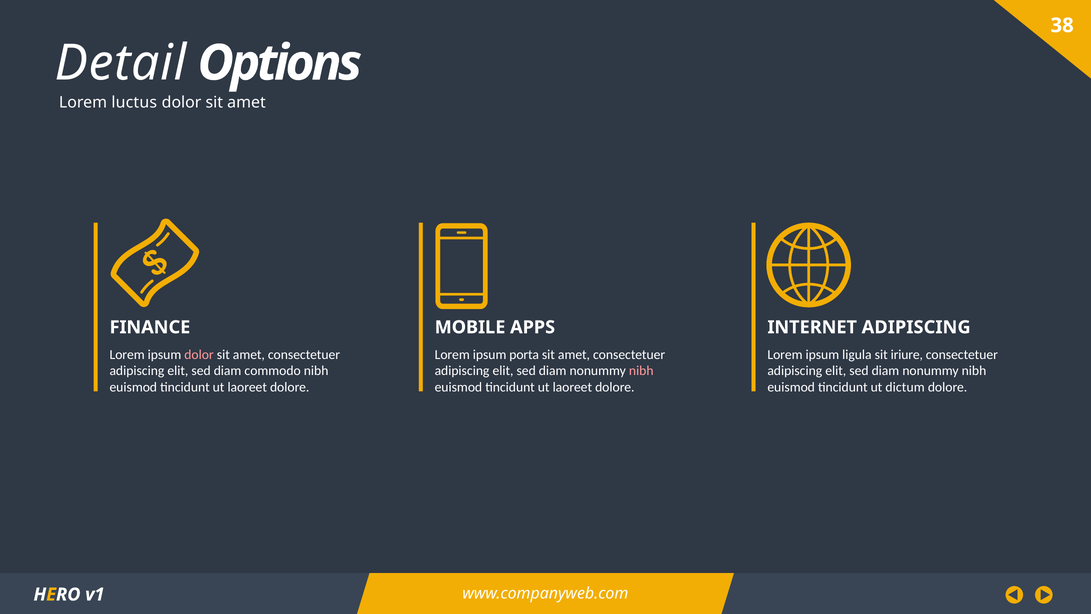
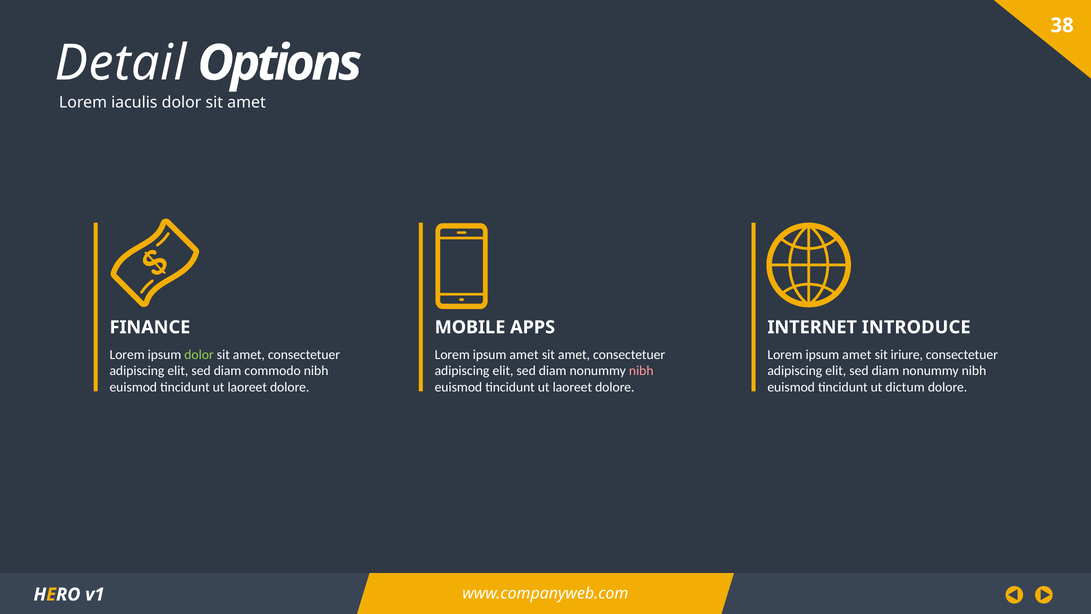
luctus: luctus -> iaculis (134, 102)
INTERNET ADIPISCING: ADIPISCING -> INTRODUCE (916, 327)
dolor colour: pink -> light green (199, 354)
porta: porta -> amet (524, 354)
ligula: ligula -> amet (857, 354)
